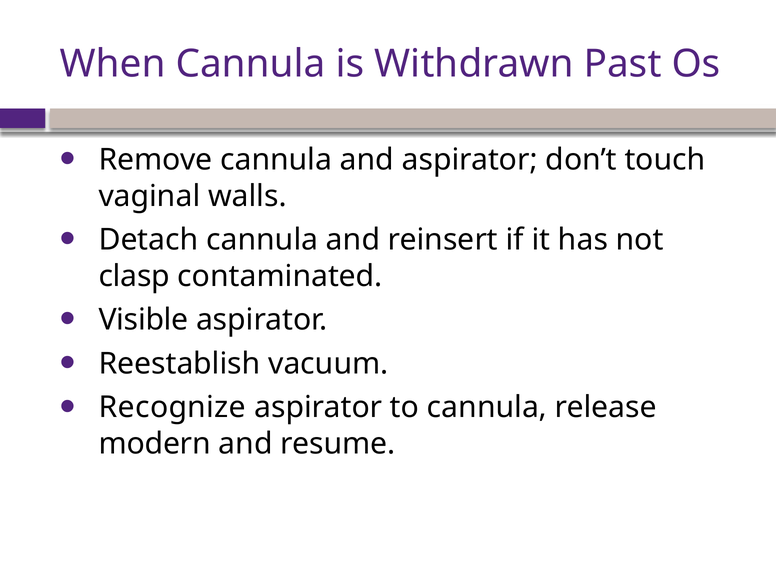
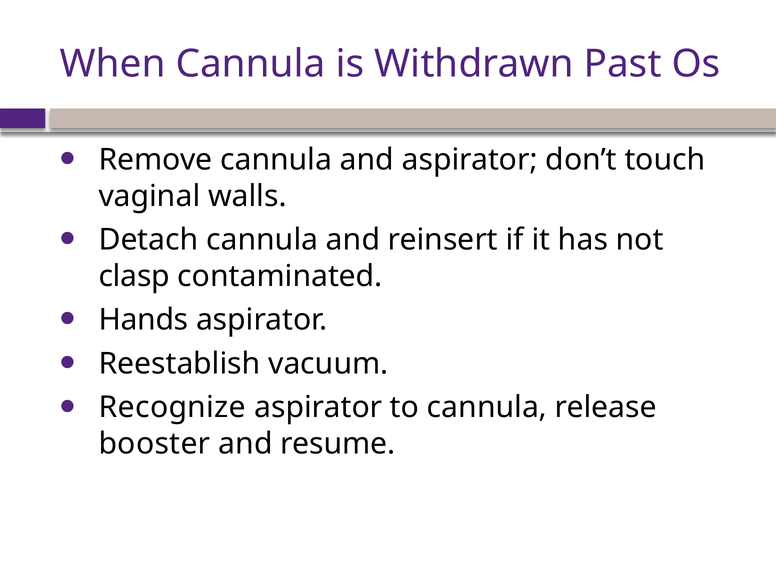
Visible: Visible -> Hands (144, 320)
modern: modern -> booster (154, 444)
